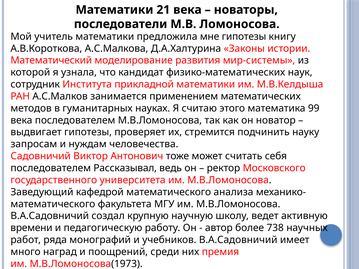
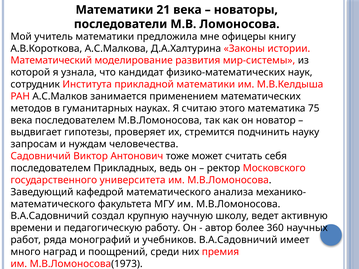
мне гипотезы: гипотезы -> офицеры (244, 37)
99: 99 -> 75 (314, 108)
Рассказывал: Рассказывал -> Прикладных (125, 168)
738: 738 -> 360 (275, 228)
